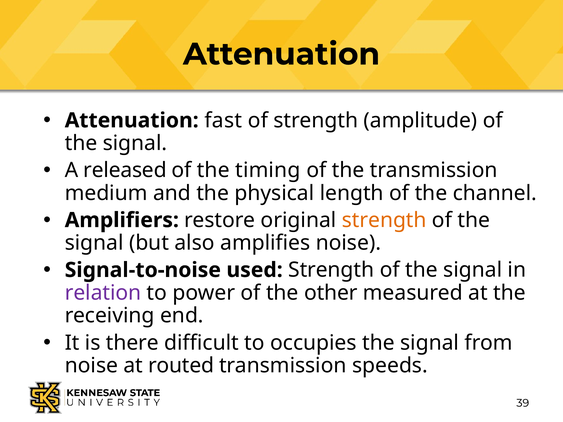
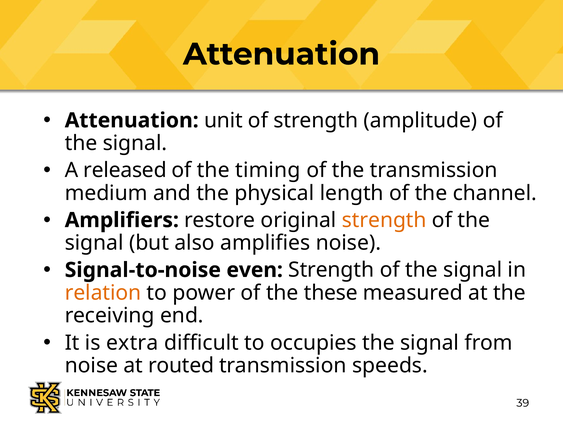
fast: fast -> unit (223, 121)
used: used -> even (255, 270)
relation colour: purple -> orange (103, 293)
other: other -> these (331, 293)
there: there -> extra (132, 343)
